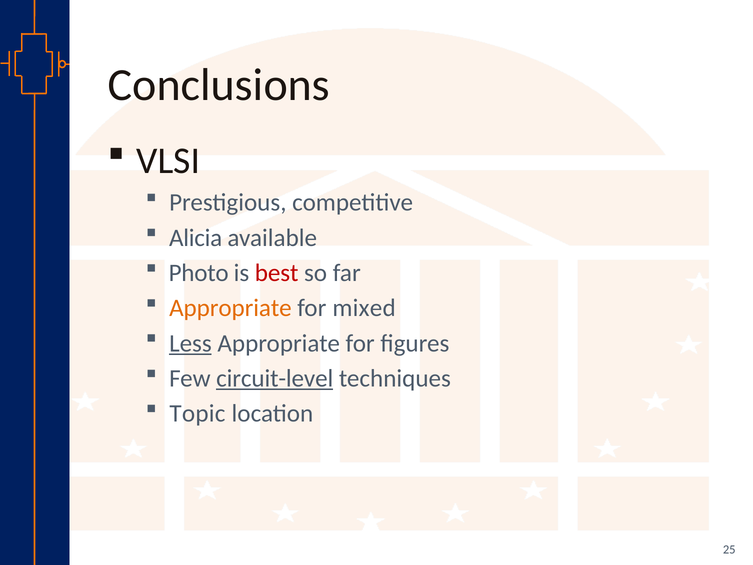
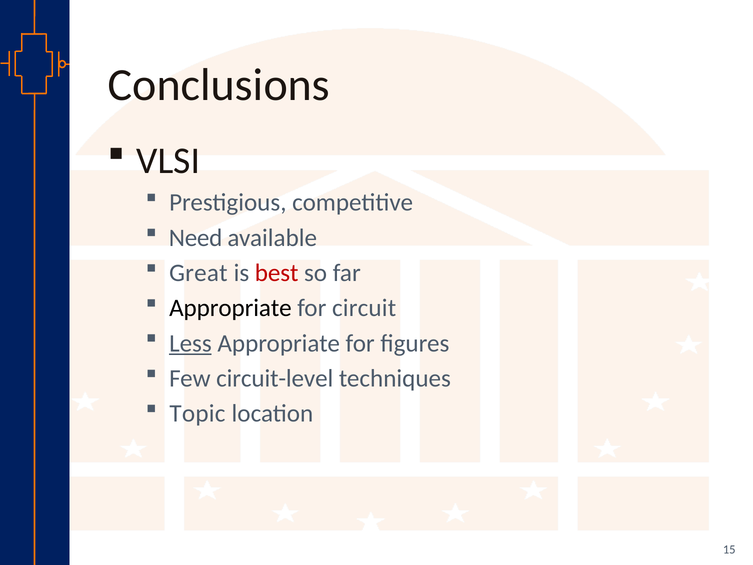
Alicia: Alicia -> Need (196, 238)
Photo: Photo -> Great (198, 273)
Appropriate colour: orange -> black (230, 308)
mixed: mixed -> circuit (364, 308)
circuit-level underline: present -> none (275, 378)
25: 25 -> 15 (729, 549)
